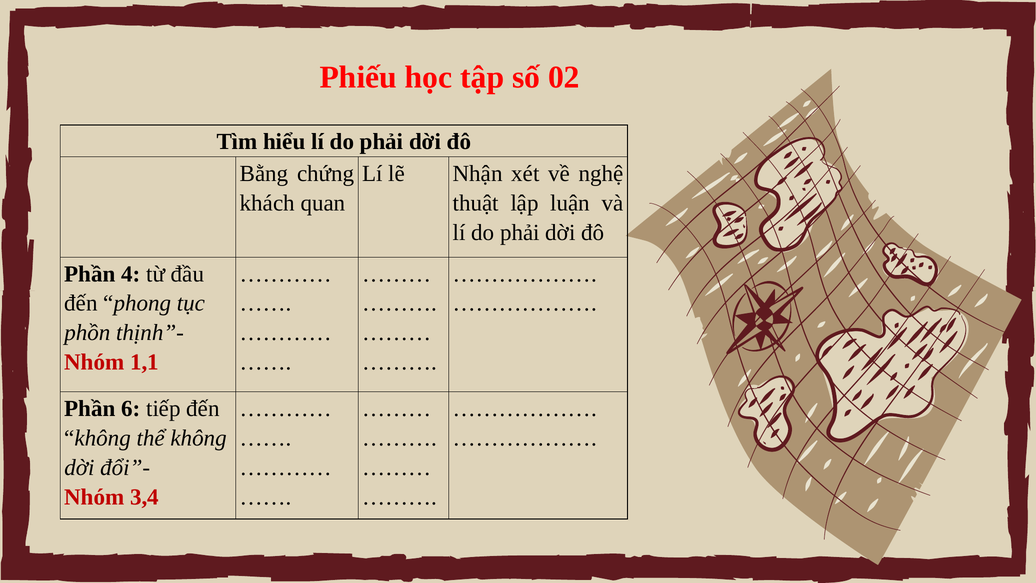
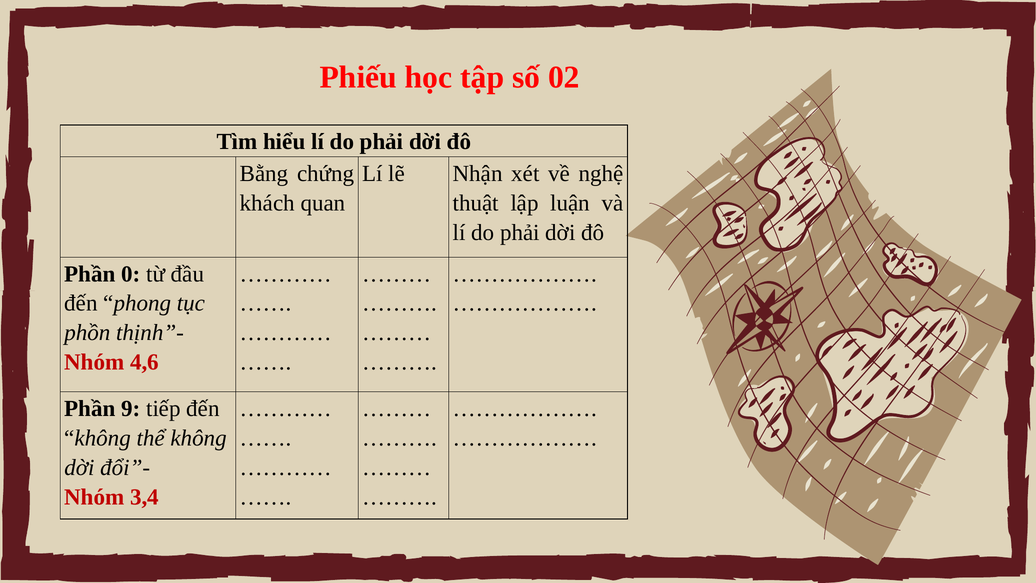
4: 4 -> 0 (131, 274)
1,1: 1,1 -> 4,6 (145, 362)
6: 6 -> 9 (131, 408)
